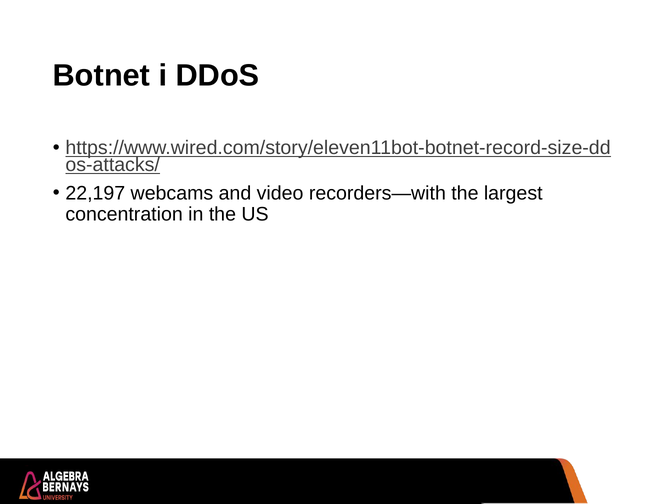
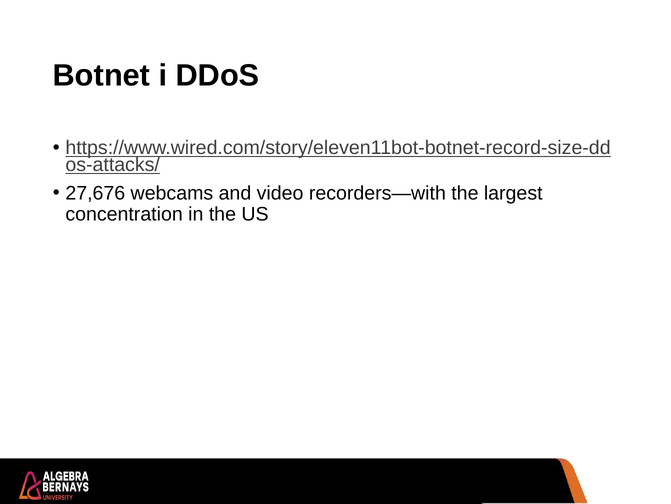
22,197: 22,197 -> 27,676 (95, 193)
